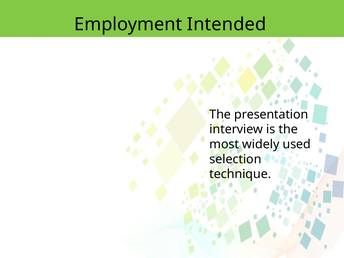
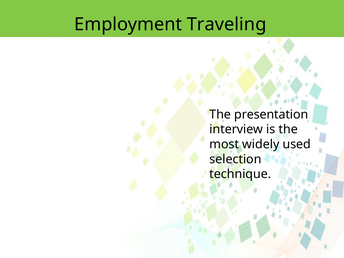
Intended: Intended -> Traveling (227, 24)
